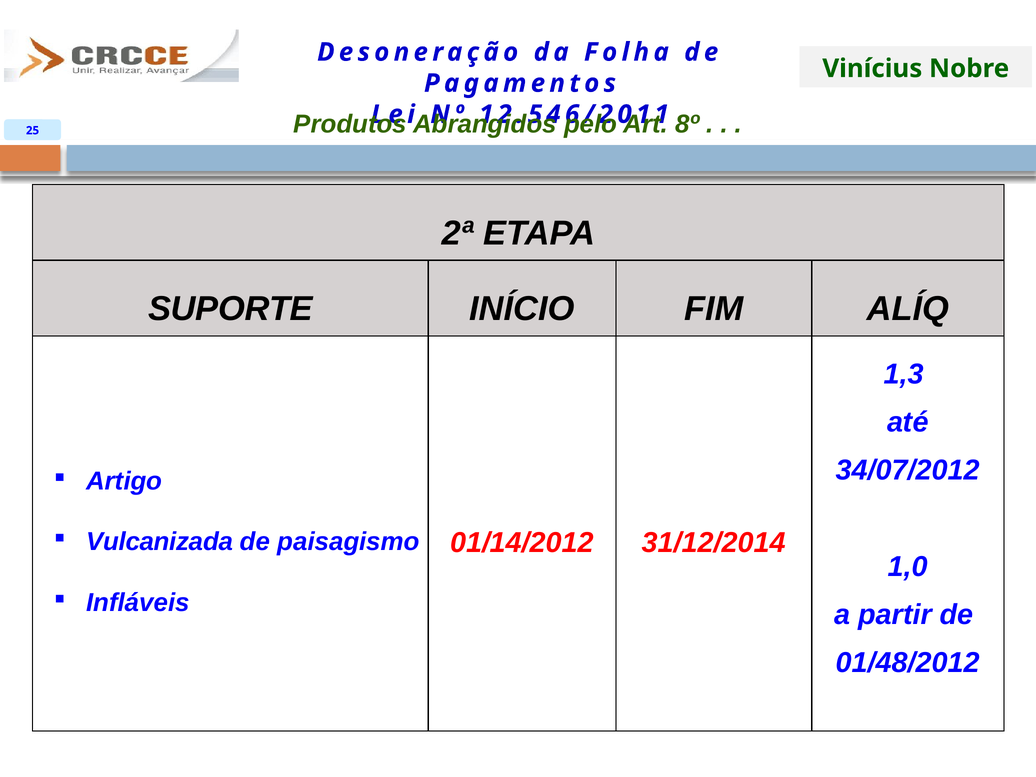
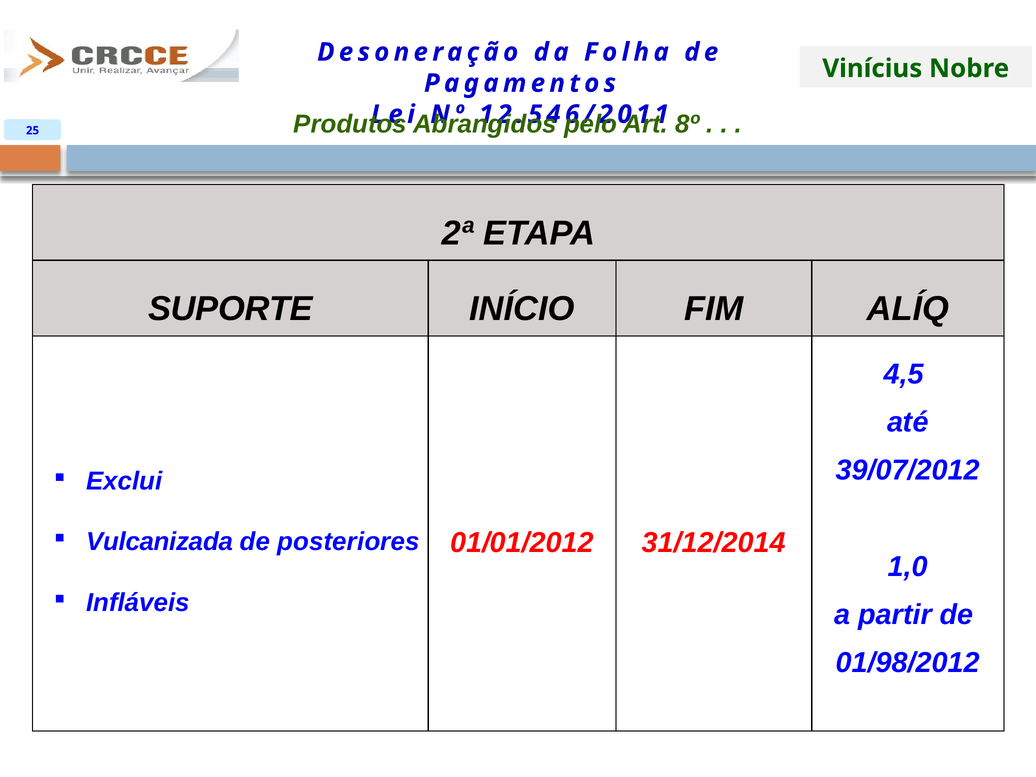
1,3: 1,3 -> 4,5 (904, 374)
34/07/2012: 34/07/2012 -> 39/07/2012 (908, 470)
Artigo: Artigo -> Exclui (124, 481)
01/14/2012: 01/14/2012 -> 01/01/2012 (522, 543)
paisagismo: paisagismo -> posteriores (348, 542)
01/48/2012: 01/48/2012 -> 01/98/2012 (908, 663)
